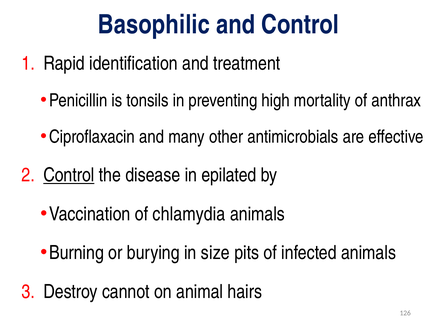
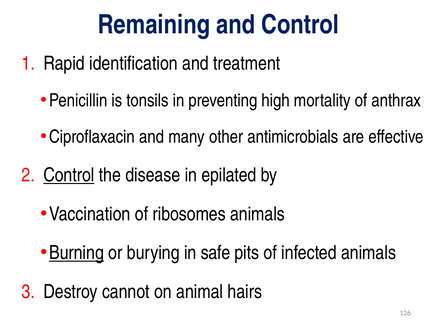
Basophilic: Basophilic -> Remaining (154, 25)
chlamydia: chlamydia -> ribosomes (189, 214)
Burning underline: none -> present (76, 253)
size: size -> safe (216, 253)
